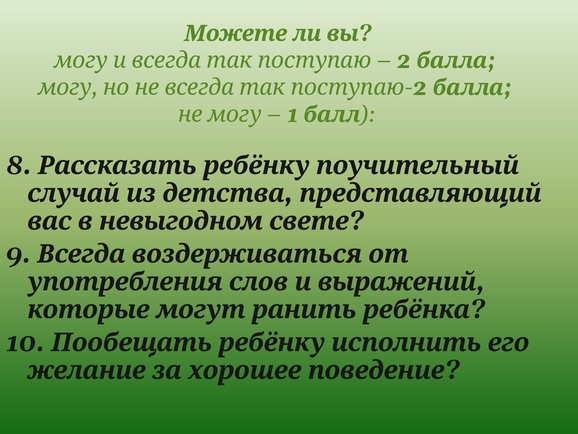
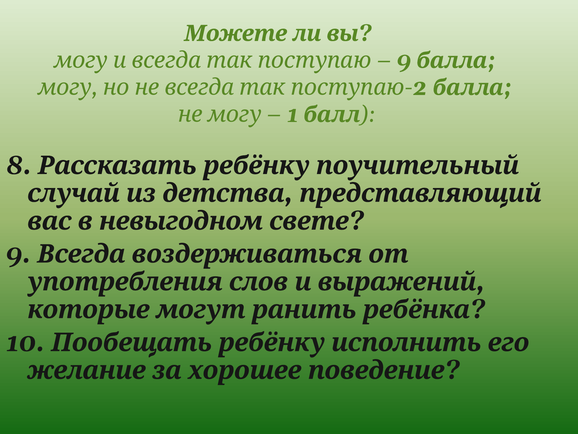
2: 2 -> 9 (404, 60)
